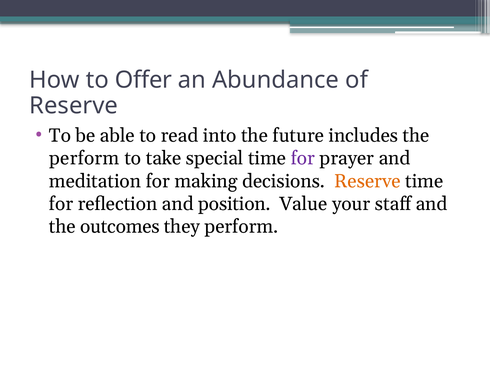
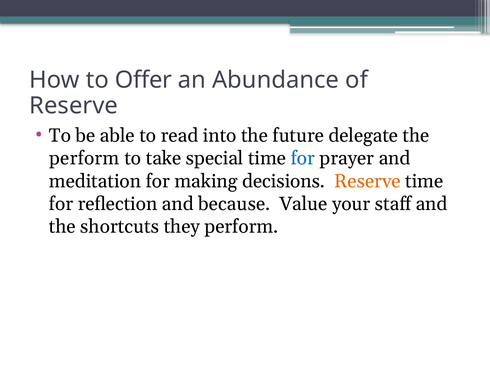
includes: includes -> delegate (363, 136)
for colour: purple -> blue (303, 158)
position: position -> because (234, 204)
outcomes: outcomes -> shortcuts (120, 227)
